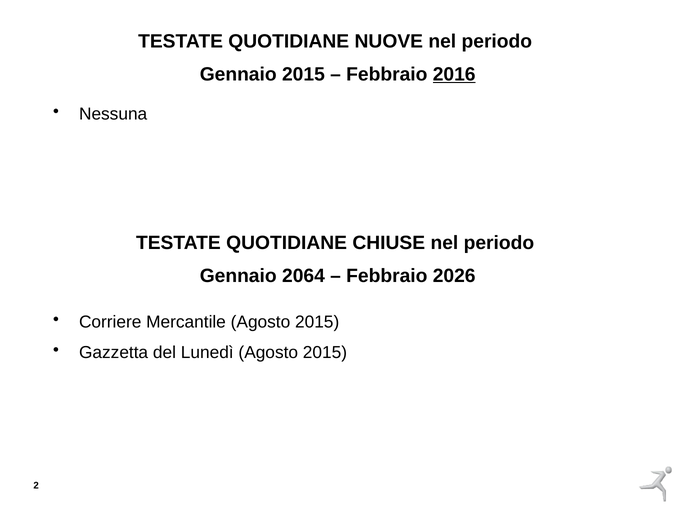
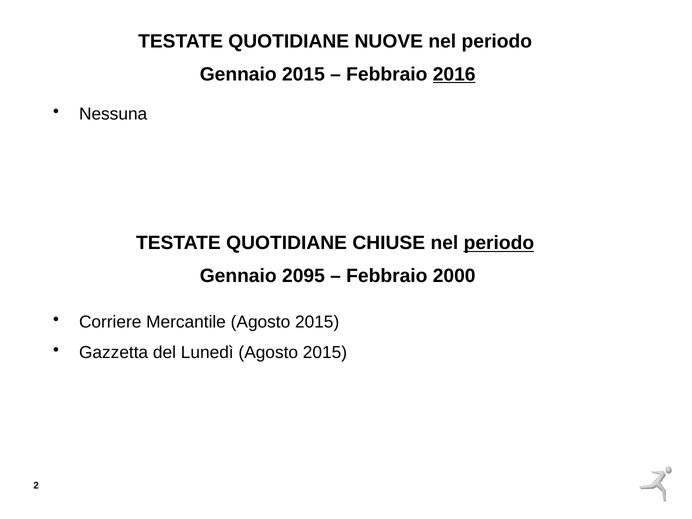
periodo underline: none -> present (499, 243)
2064: 2064 -> 2095 (303, 276)
2026: 2026 -> 2000 (454, 276)
